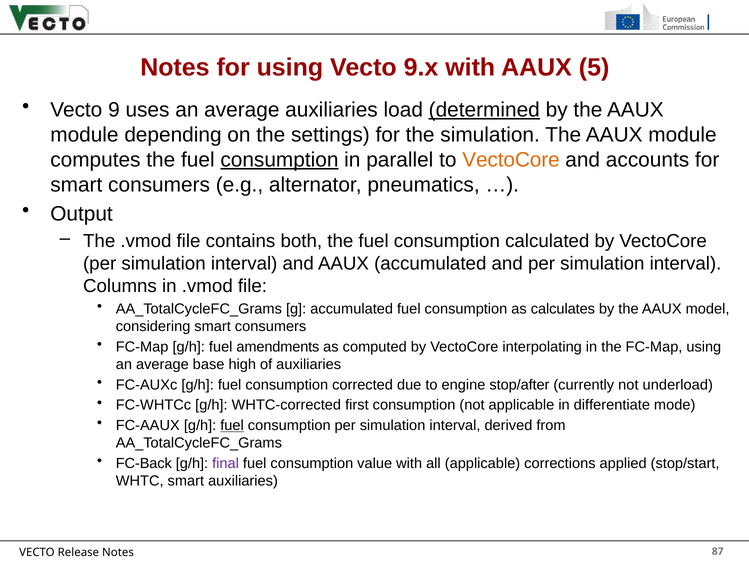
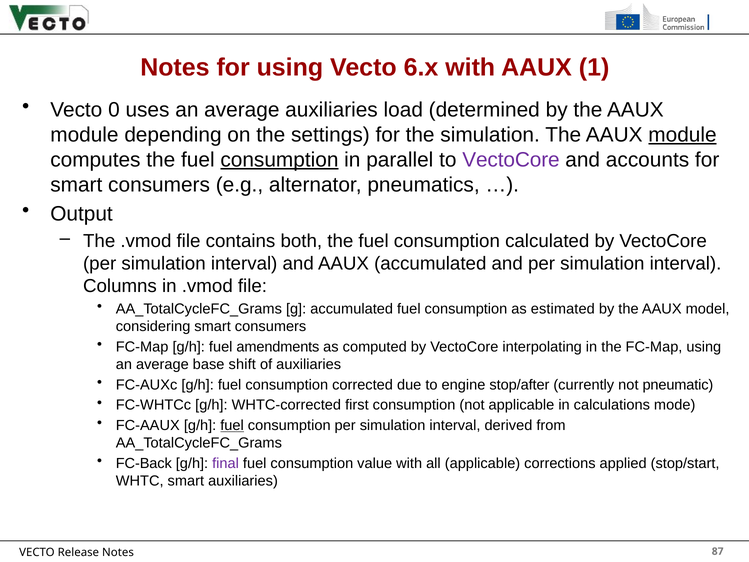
9.x: 9.x -> 6.x (421, 67)
5: 5 -> 1 (594, 67)
9: 9 -> 0 (114, 110)
determined underline: present -> none (484, 110)
module underline: none -> present (683, 135)
VectoCore colour: orange -> purple (511, 160)
calculates: calculates -> estimated (563, 309)
high: high -> shift (242, 364)
underload: underload -> pneumatic (678, 385)
differentiate: differentiate -> calculations (612, 405)
